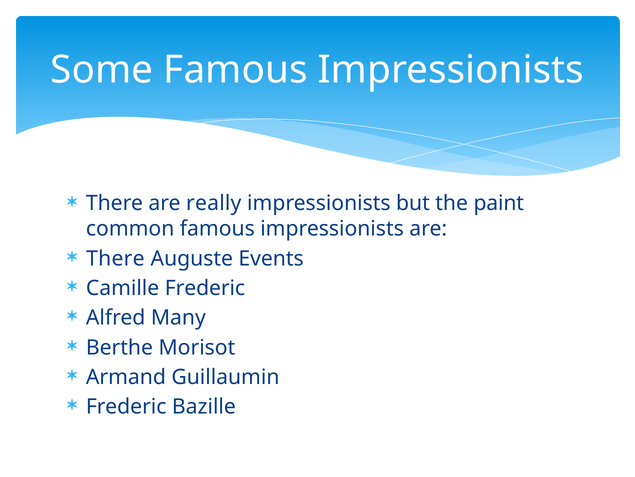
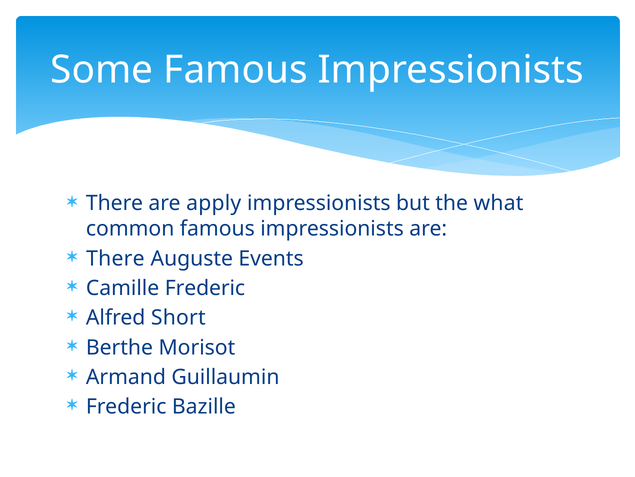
really: really -> apply (214, 203)
paint: paint -> what (499, 203)
Many: Many -> Short (178, 317)
